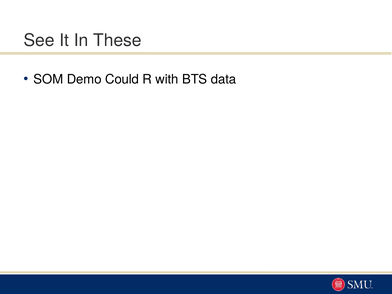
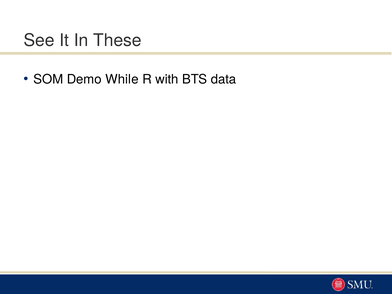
Could: Could -> While (122, 79)
